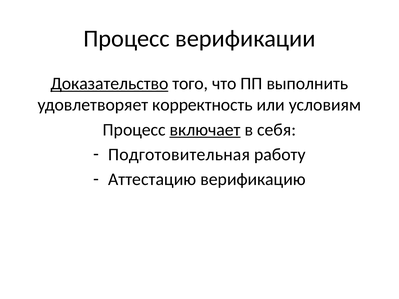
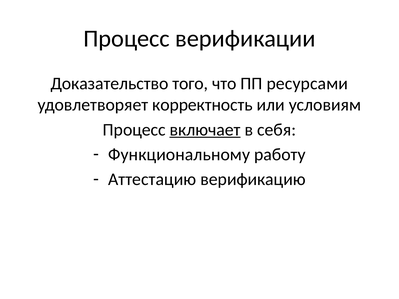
Доказательство underline: present -> none (109, 84)
выполнить: выполнить -> ресурсами (307, 84)
Подготовительная: Подготовительная -> Функциональному (179, 155)
